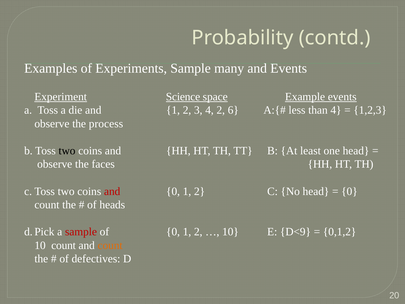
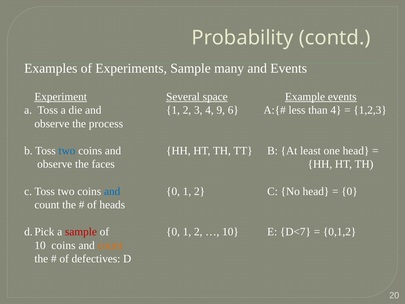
Science: Science -> Several (183, 97)
4 2: 2 -> 9 (221, 110)
two colour: black -> blue (67, 151)
and colour: red -> blue (112, 191)
D<9: D<9 -> D<7 (295, 232)
10 count: count -> coins (63, 245)
